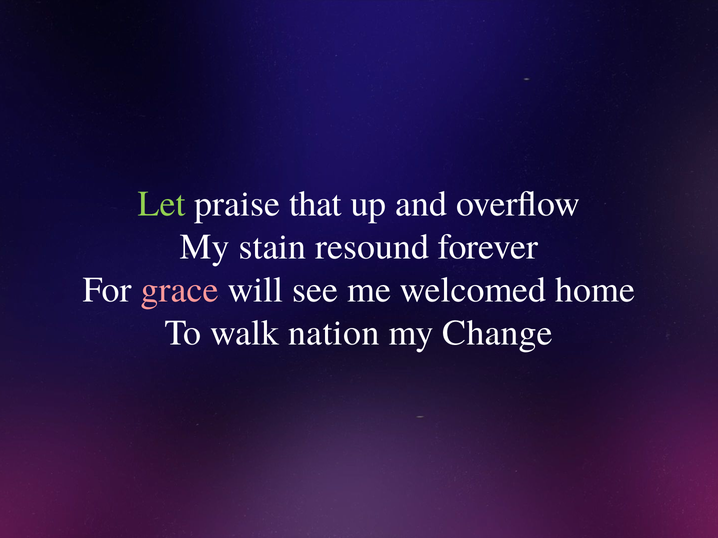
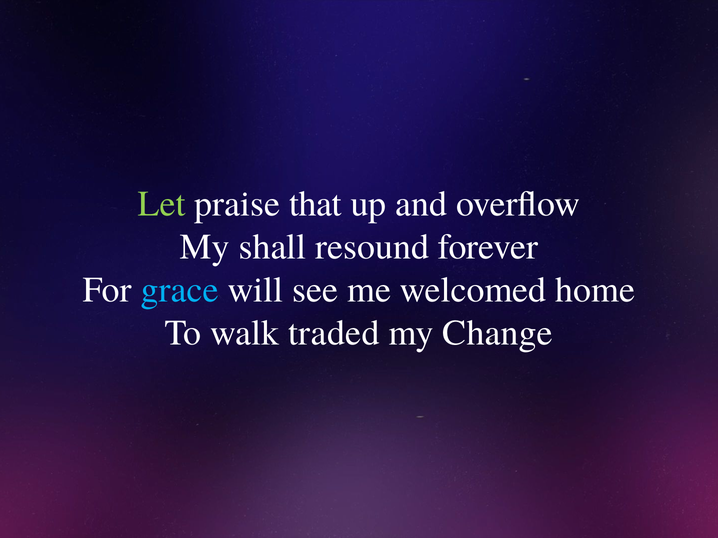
stain: stain -> shall (273, 247)
grace colour: pink -> light blue (180, 290)
nation: nation -> traded (334, 333)
